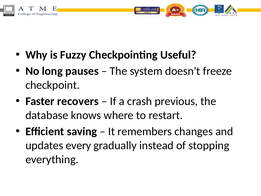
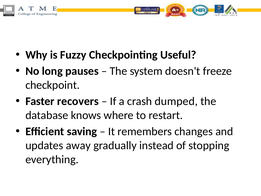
previous: previous -> dumped (176, 101)
every: every -> away (78, 145)
